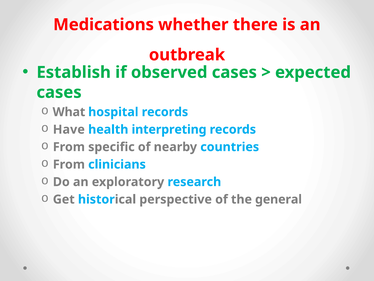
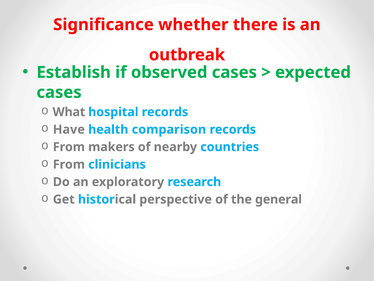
Medications: Medications -> Significance (103, 25)
interpreting: interpreting -> comparison (169, 129)
specific: specific -> makers (111, 147)
